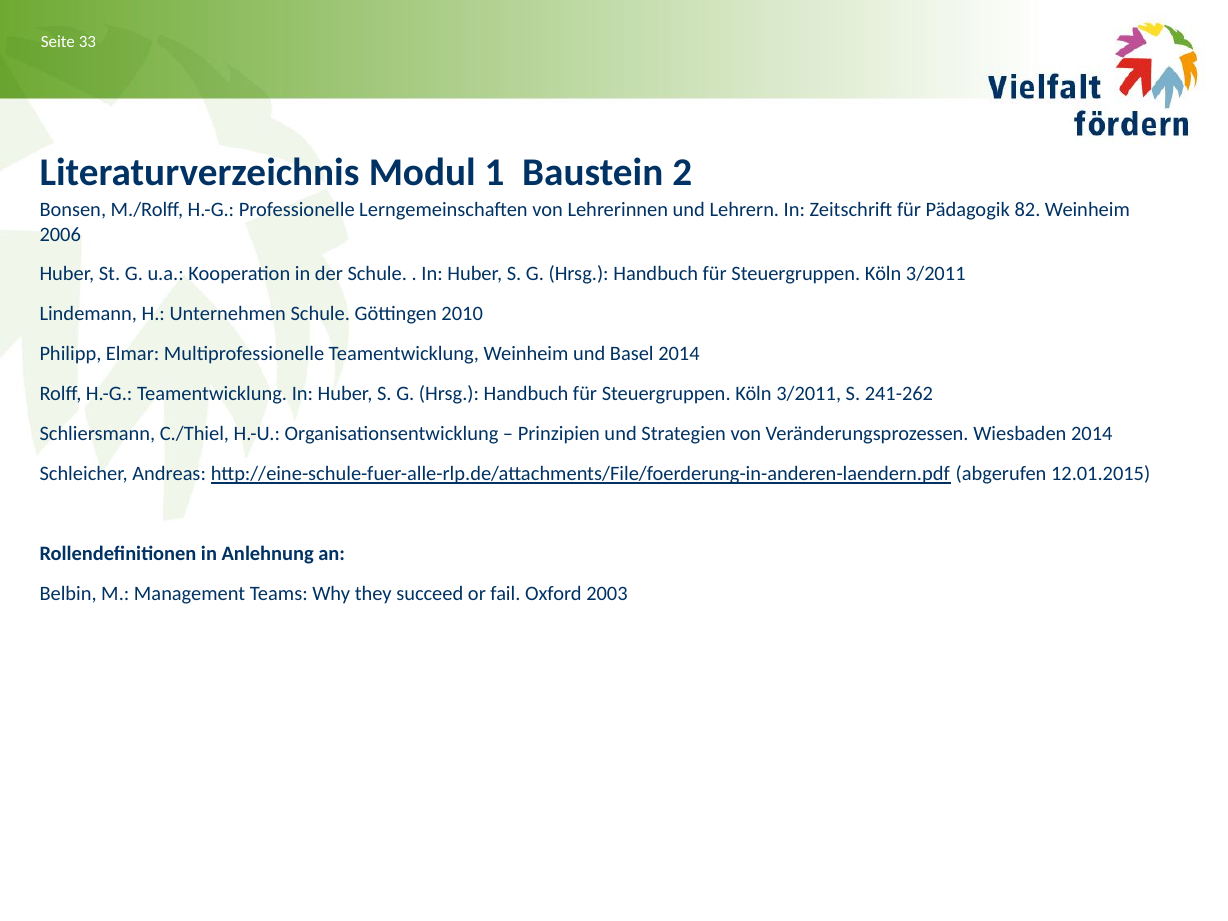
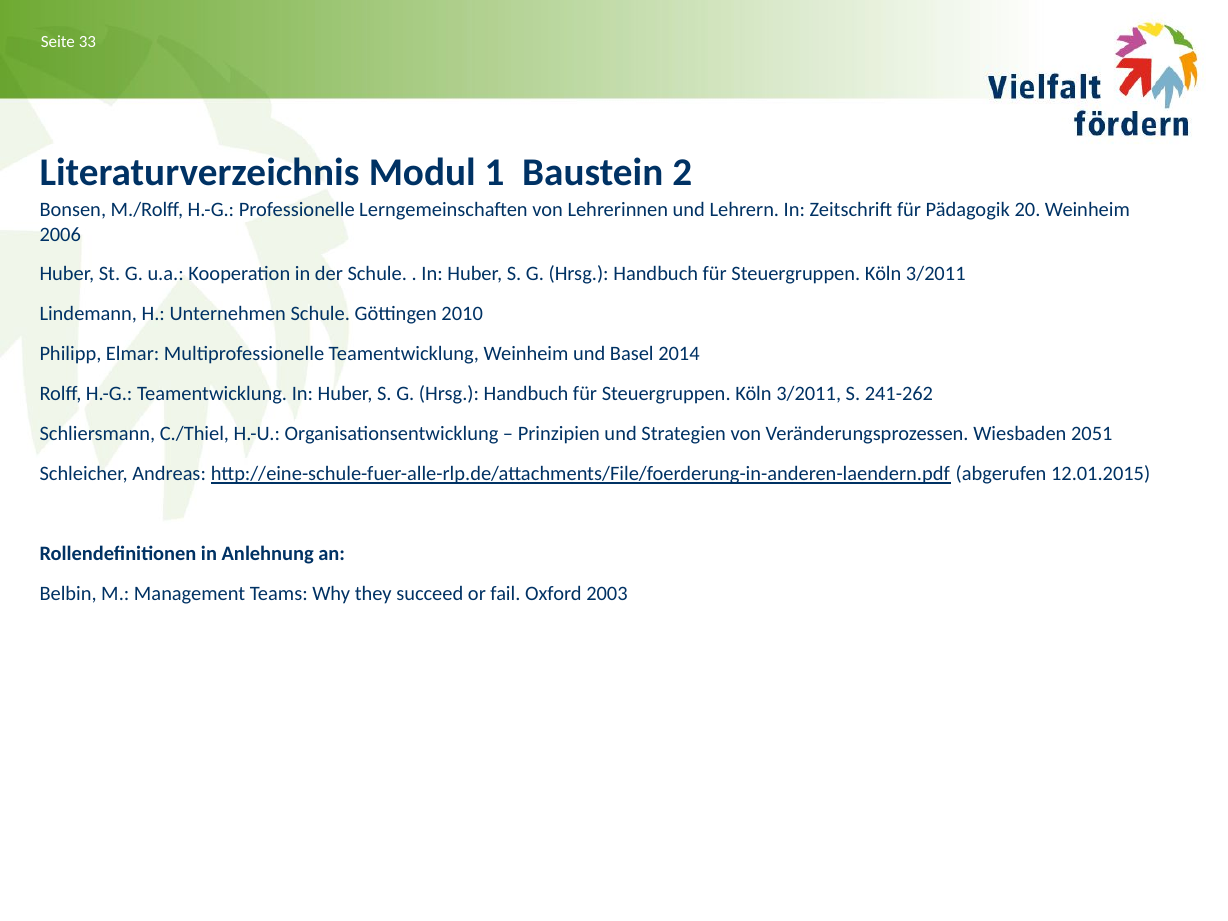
82: 82 -> 20 (1027, 210)
Wiesbaden 2014: 2014 -> 2051 (1092, 434)
